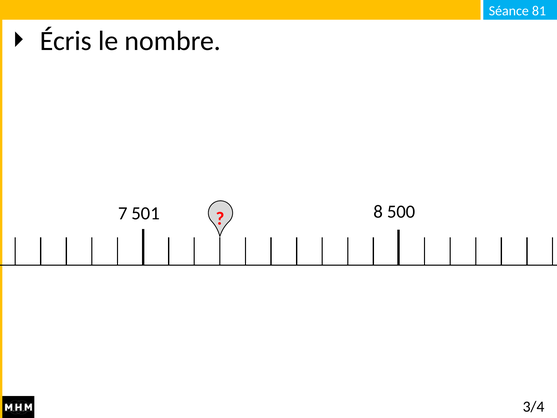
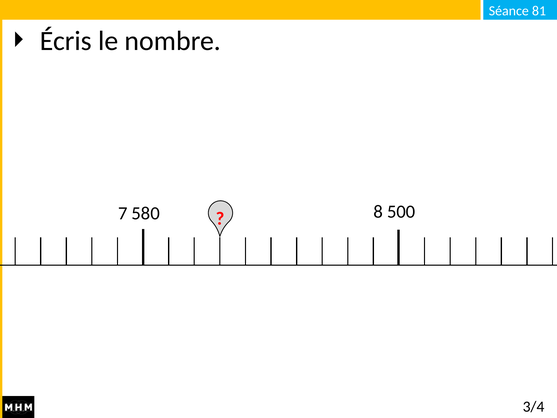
501: 501 -> 580 (146, 213)
